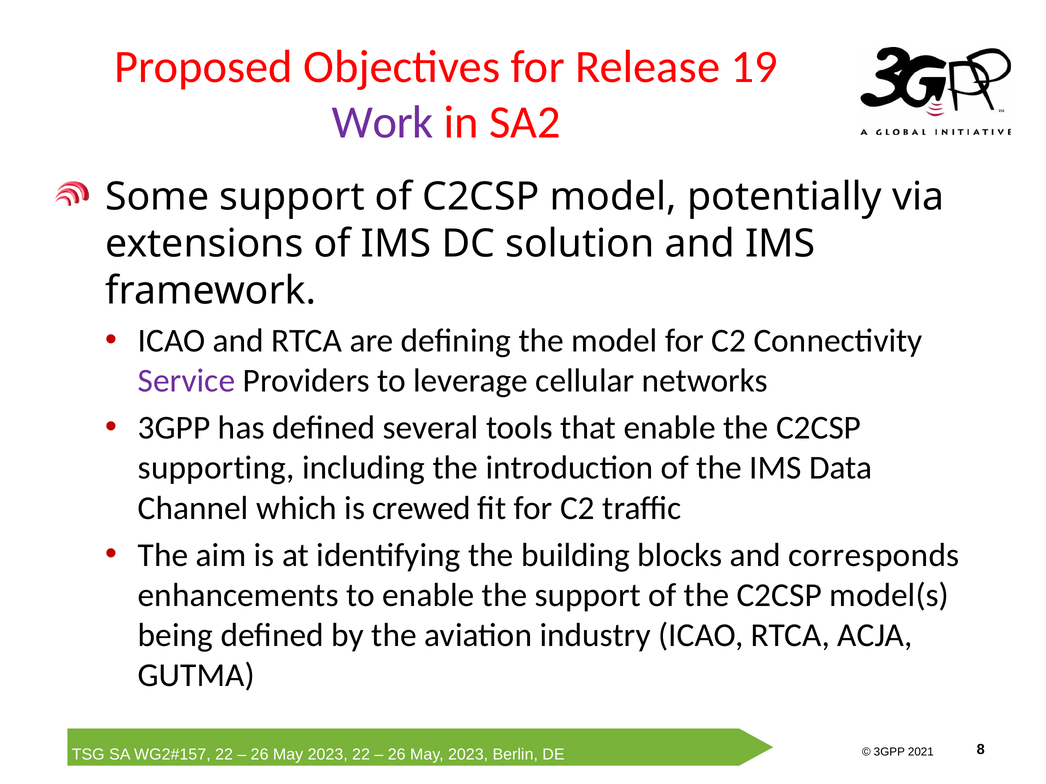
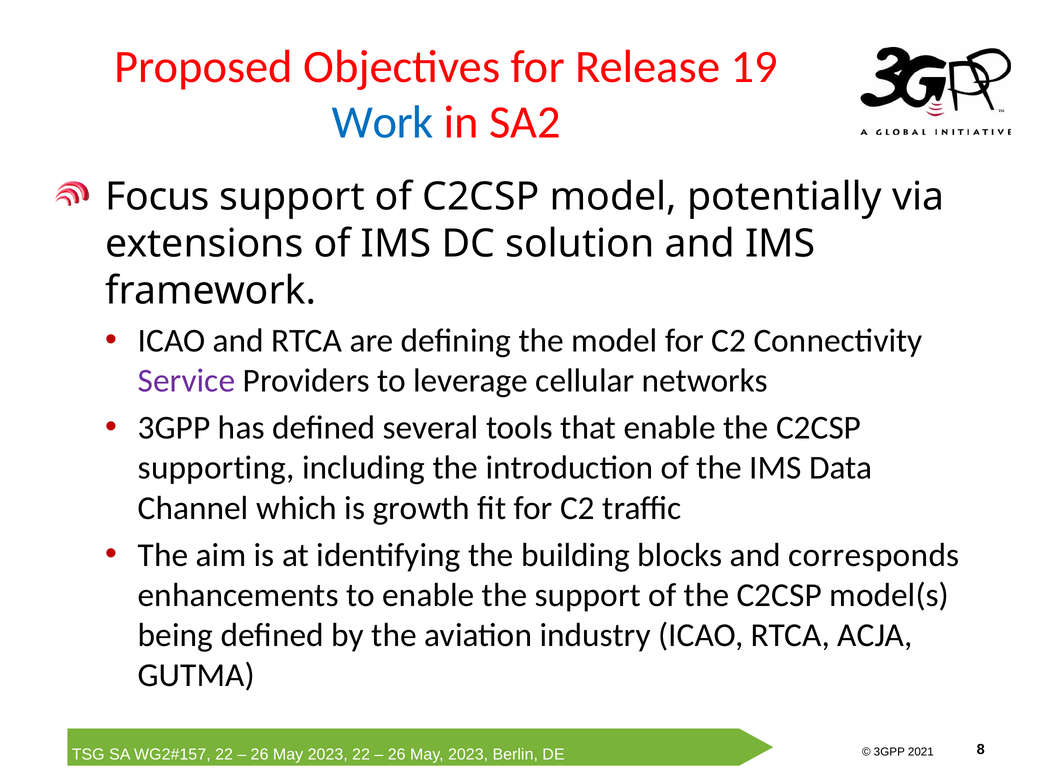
Work colour: purple -> blue (383, 123)
Some: Some -> Focus (157, 197)
crewed: crewed -> growth (421, 508)
